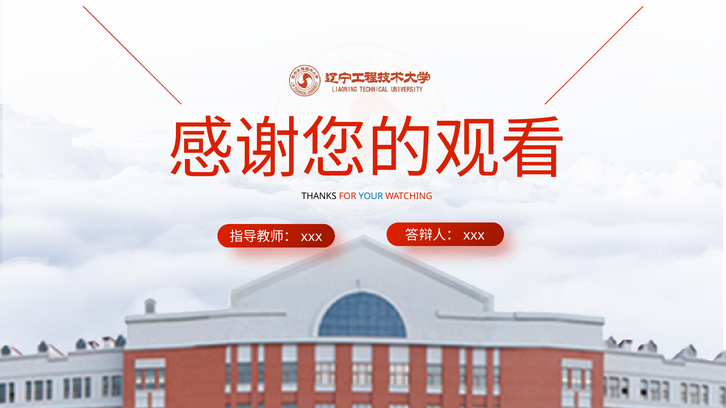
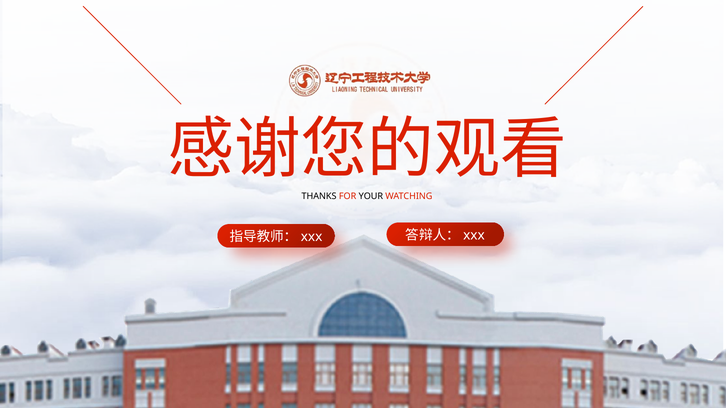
YOUR colour: blue -> black (371, 197)
